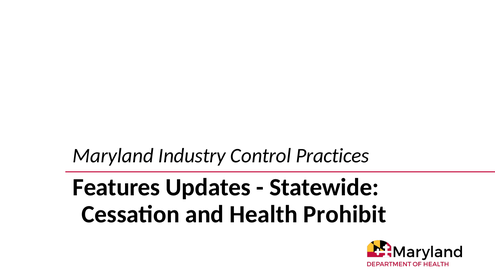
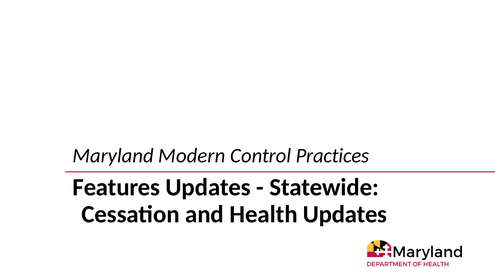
Industry: Industry -> Modern (192, 155)
Health Prohibit: Prohibit -> Updates (345, 214)
